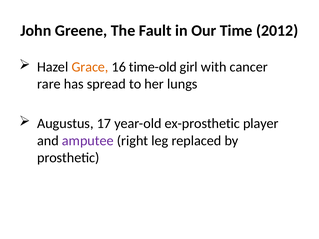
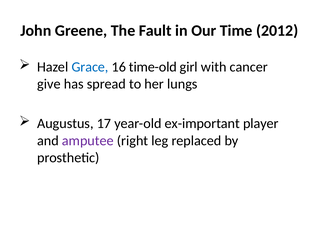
Grace colour: orange -> blue (90, 67)
rare: rare -> give (49, 84)
ex-prosthetic: ex-prosthetic -> ex-important (202, 124)
